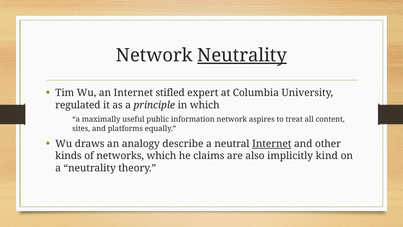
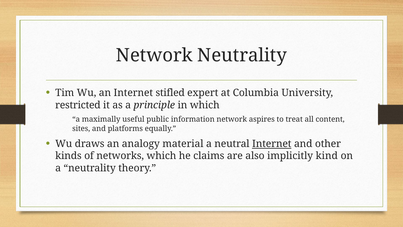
Neutrality underline: present -> none (242, 55)
regulated: regulated -> restricted (78, 105)
describe: describe -> material (183, 144)
